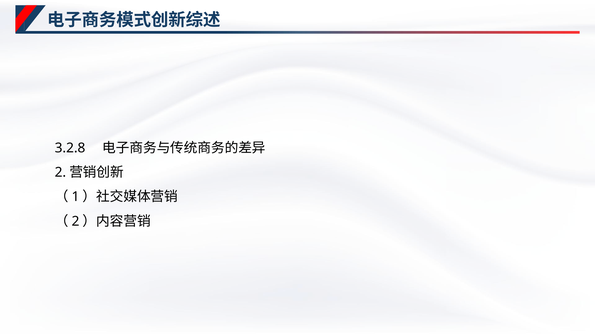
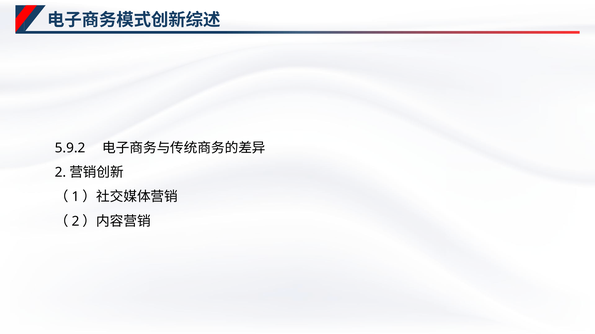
3.2.8: 3.2.8 -> 5.9.2 (70, 148)
